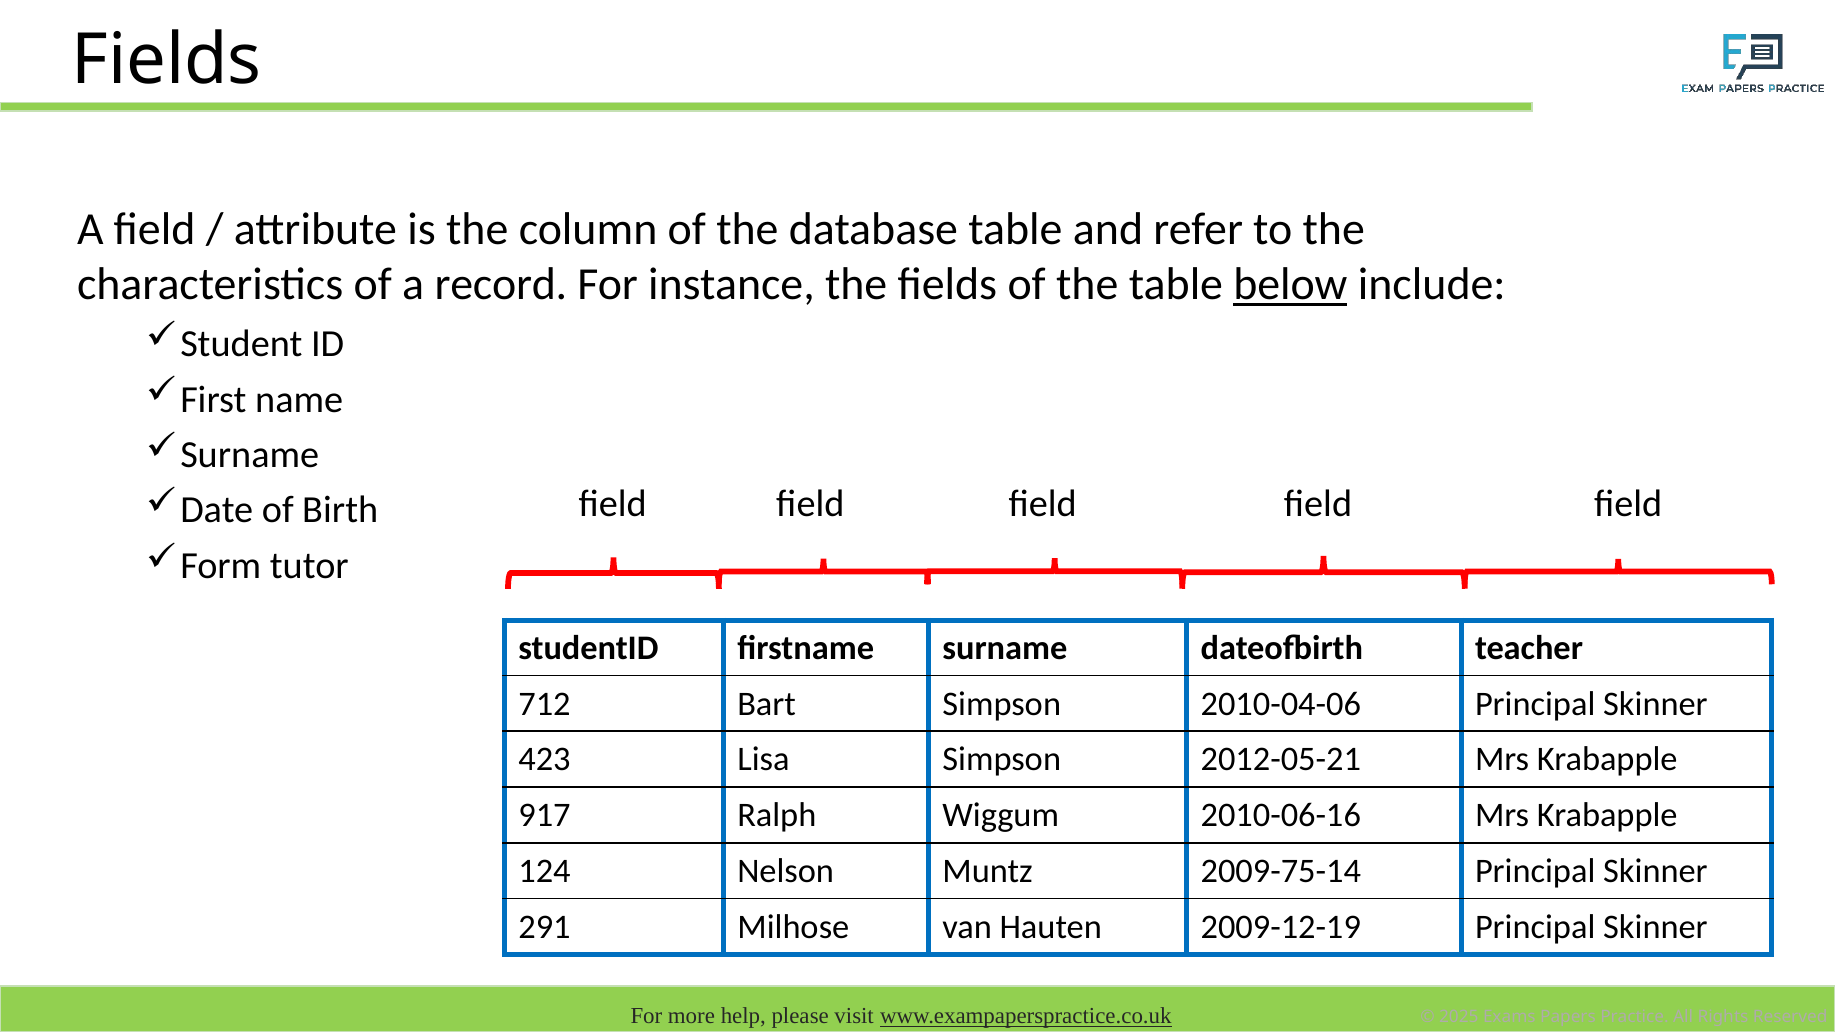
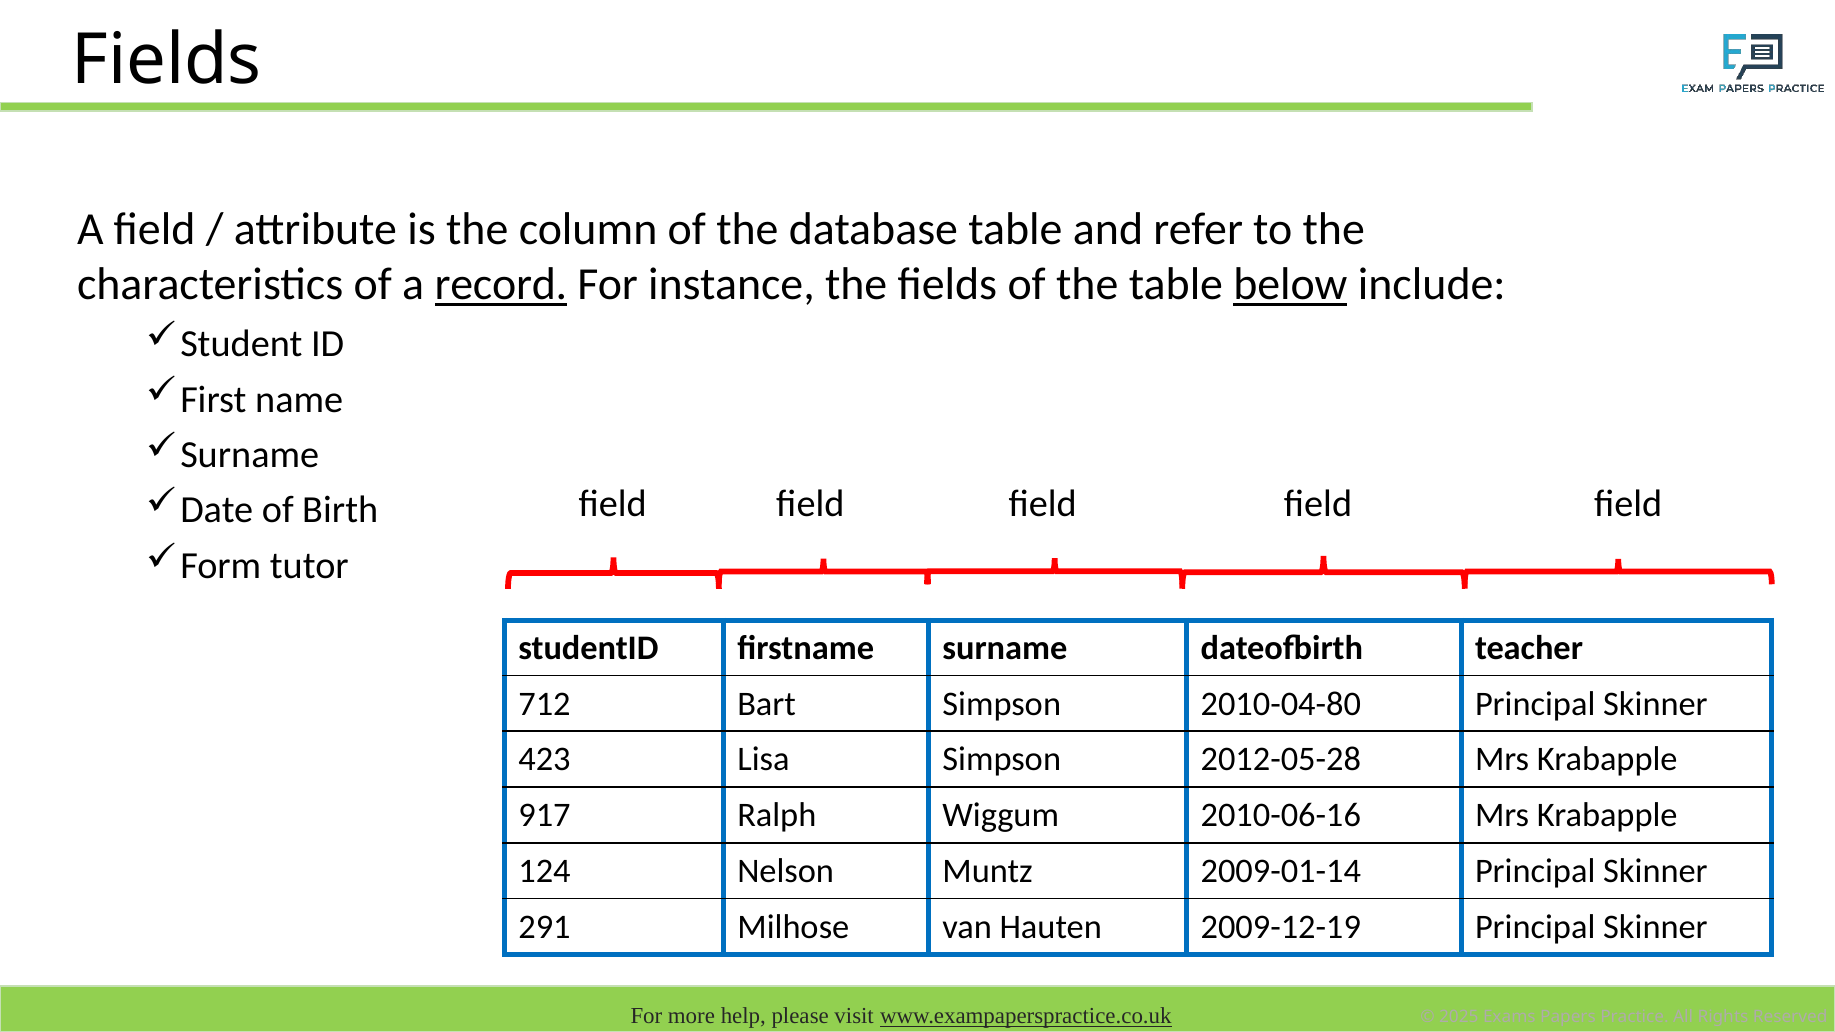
record underline: none -> present (501, 284)
2010-04-06: 2010-04-06 -> 2010-04-80 (1281, 704)
2012-05-21: 2012-05-21 -> 2012-05-28 (1281, 760)
2009-75-14: 2009-75-14 -> 2009-01-14 (1281, 871)
